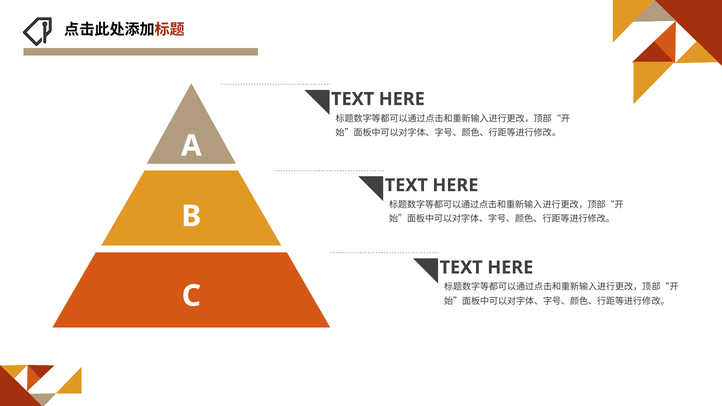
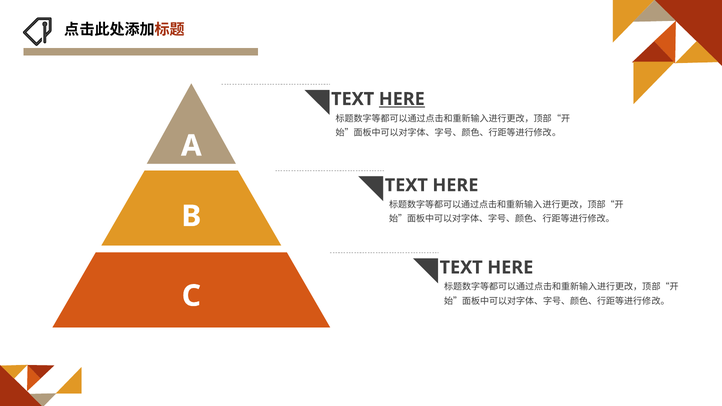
HERE underline: none -> present (402, 99)
